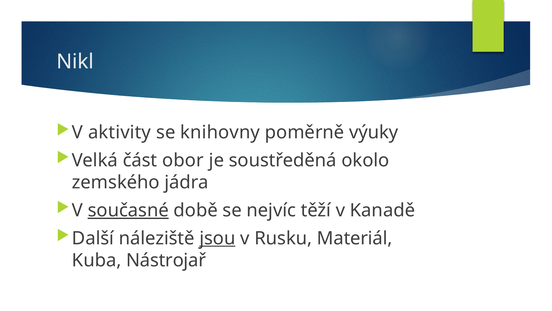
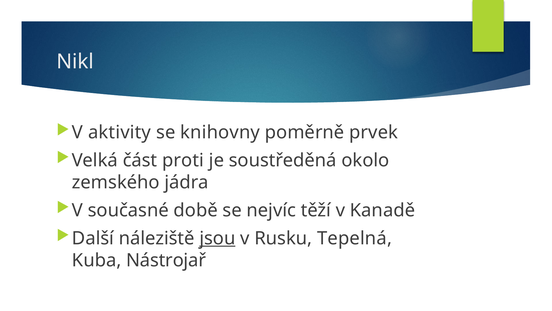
výuky: výuky -> prvek (374, 132)
obor: obor -> proti (183, 160)
současné underline: present -> none (128, 210)
Materiál: Materiál -> Tepelná (355, 238)
